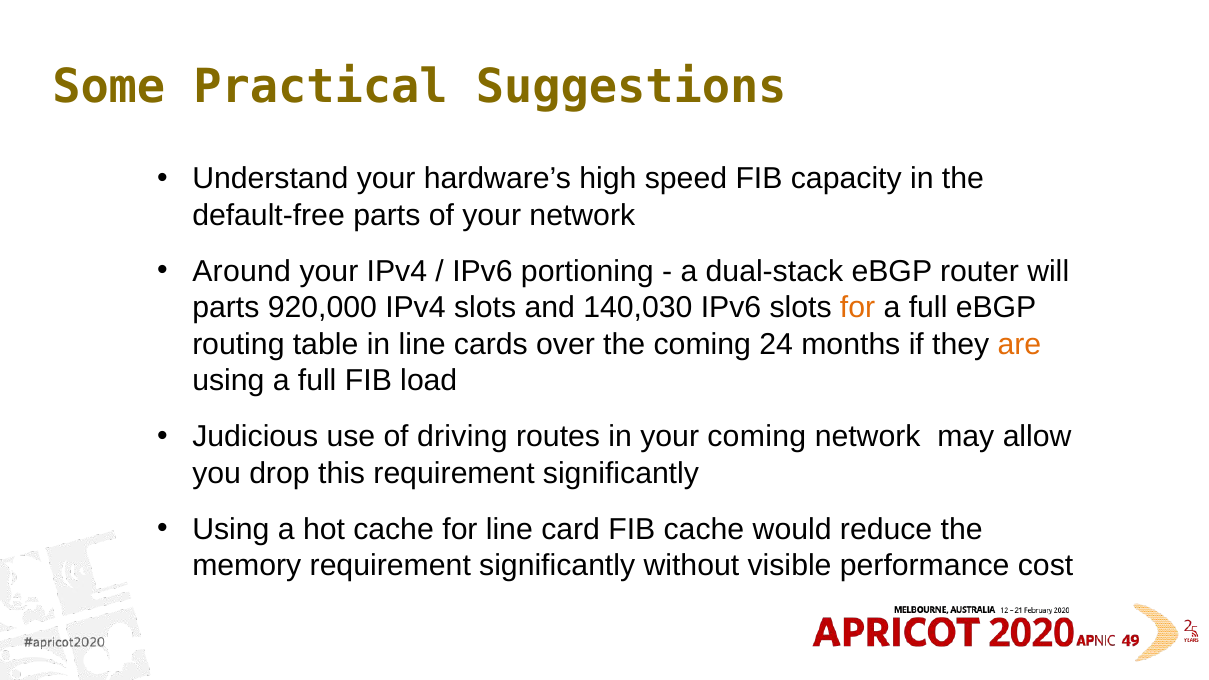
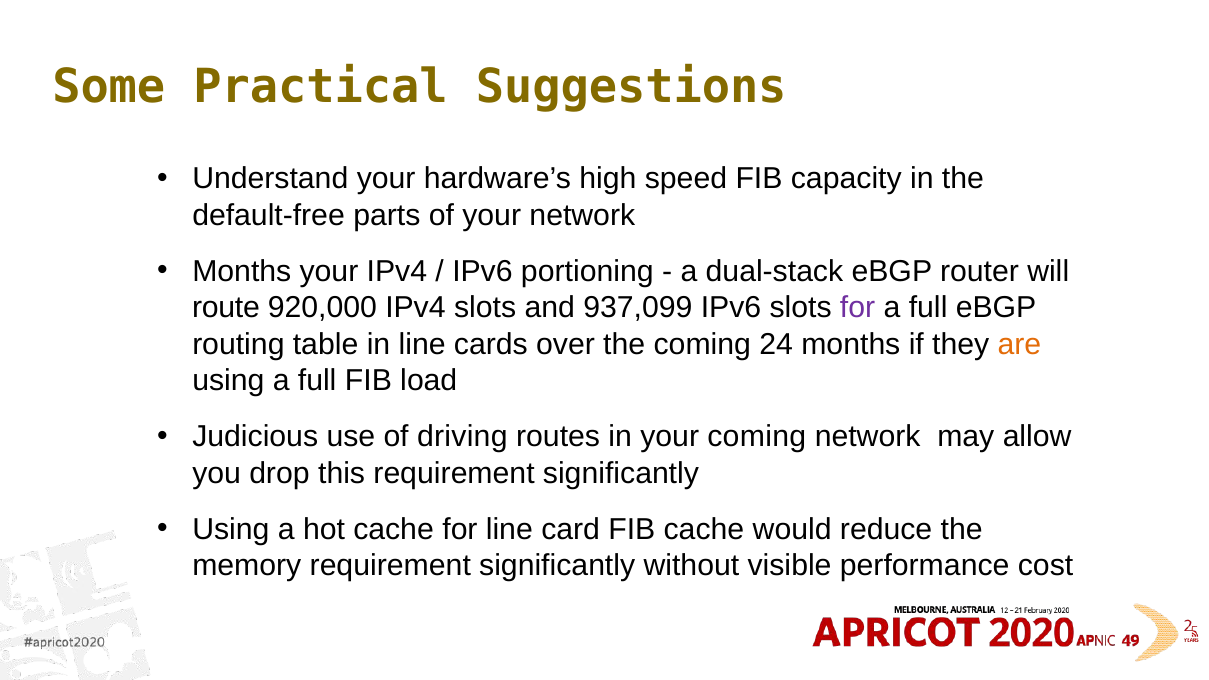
Around: Around -> Months (242, 272)
parts: parts -> route (226, 308)
140,030: 140,030 -> 937,099 (638, 308)
for colour: orange -> purple (858, 308)
